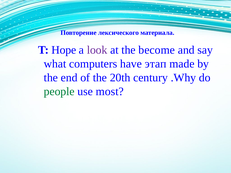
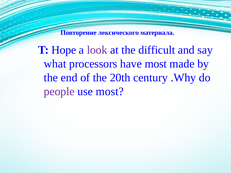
become: become -> difficult (157, 50)
computers: computers -> processors (93, 64)
have этап: этап -> most (156, 64)
people colour: green -> purple (59, 92)
